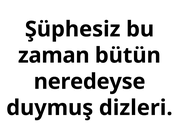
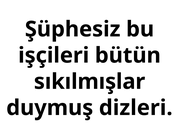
zaman: zaman -> işçileri (54, 56)
neredeyse: neredeyse -> sıkılmışlar (90, 82)
